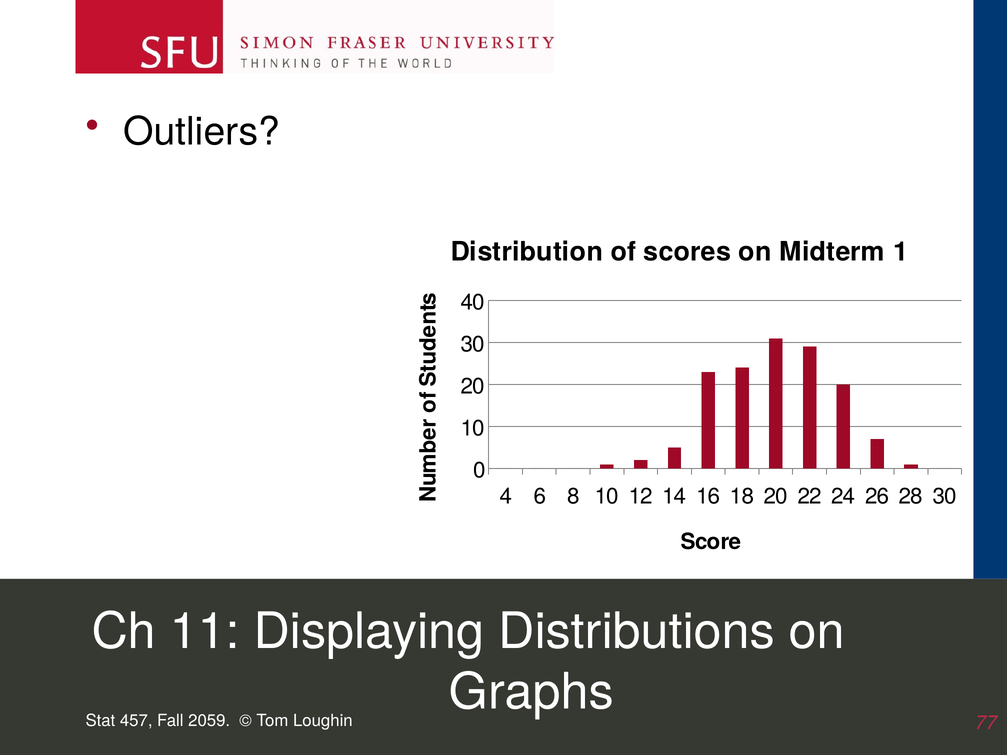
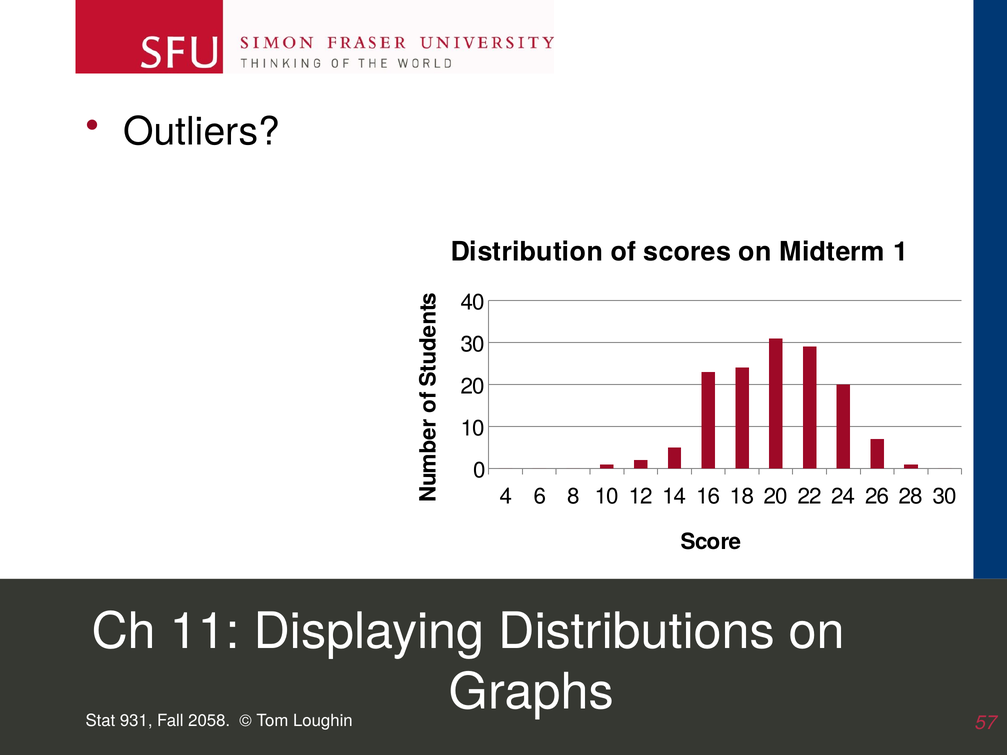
457: 457 -> 931 (136, 721)
2059: 2059 -> 2058 (209, 721)
77: 77 -> 57 (986, 723)
